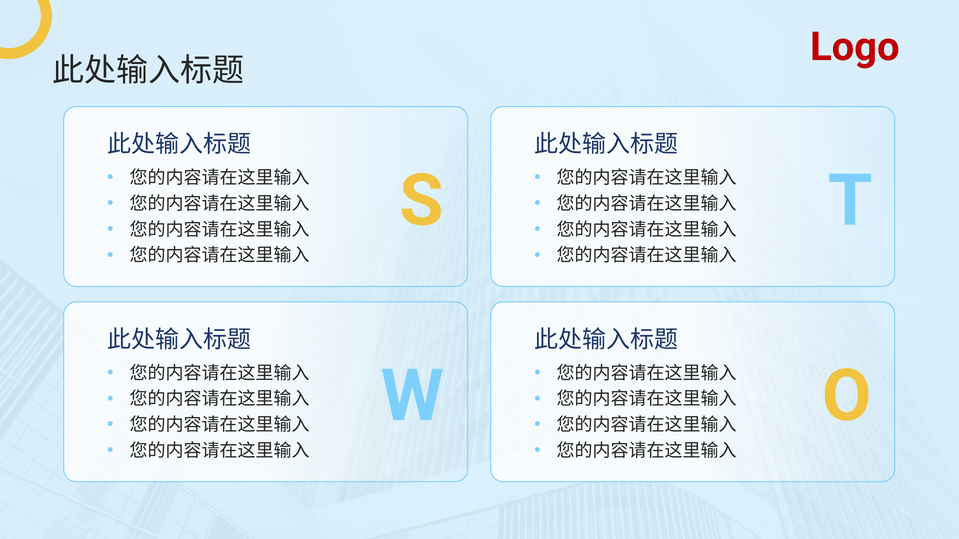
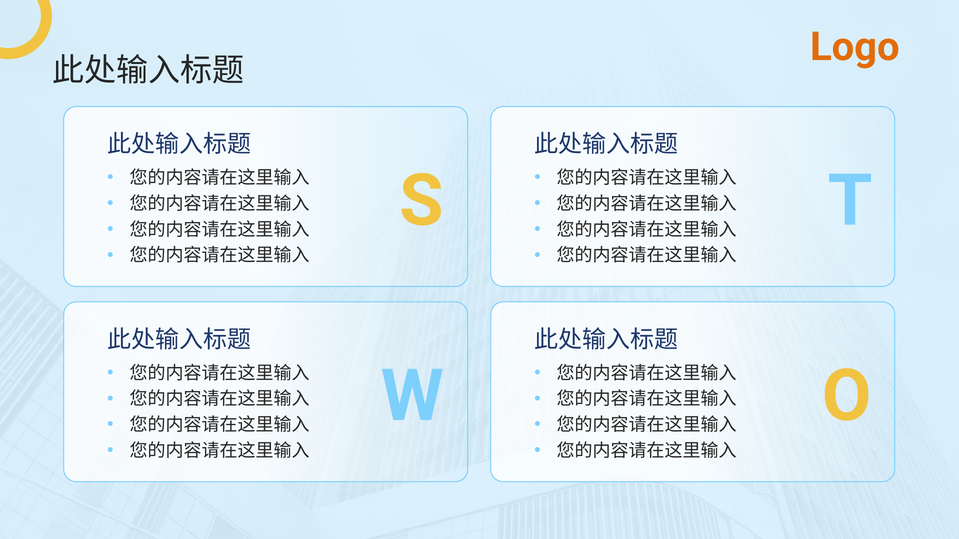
Logo colour: red -> orange (855, 47)
